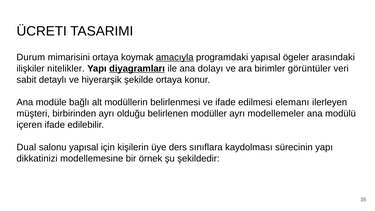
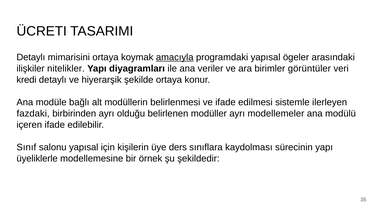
Durum: Durum -> Detaylı (31, 57)
diyagramları underline: present -> none (137, 69)
dolayı: dolayı -> veriler (211, 69)
sabit: sabit -> kredi (26, 80)
elemanı: elemanı -> sistemle (292, 102)
müşteri: müşteri -> fazdaki (33, 114)
Dual: Dual -> Sınıf (26, 147)
dikkatinizi: dikkatinizi -> üyeliklerle (37, 159)
